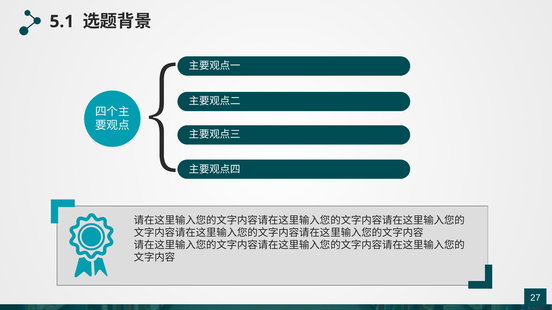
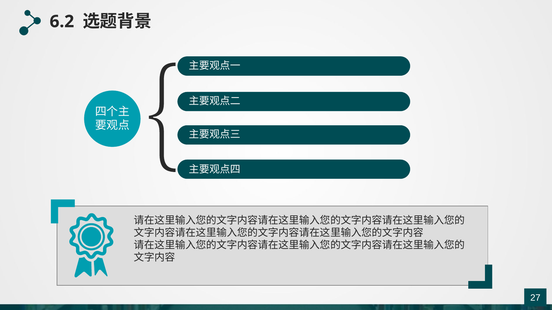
5.1: 5.1 -> 6.2 (62, 22)
